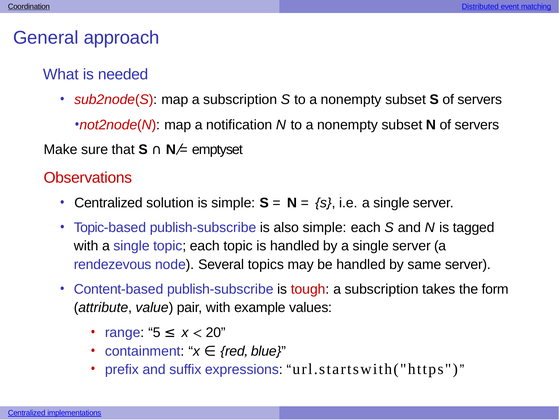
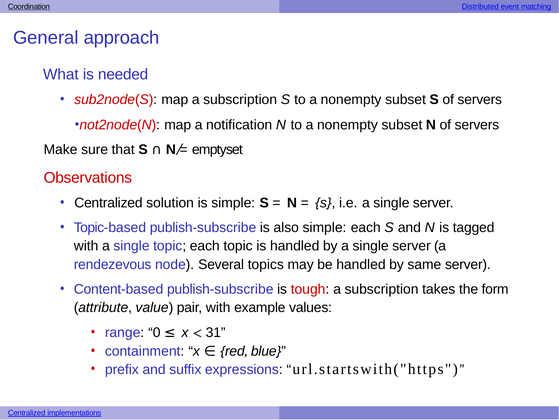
5: 5 -> 0 (154, 332)
20: 20 -> 31 (216, 332)
